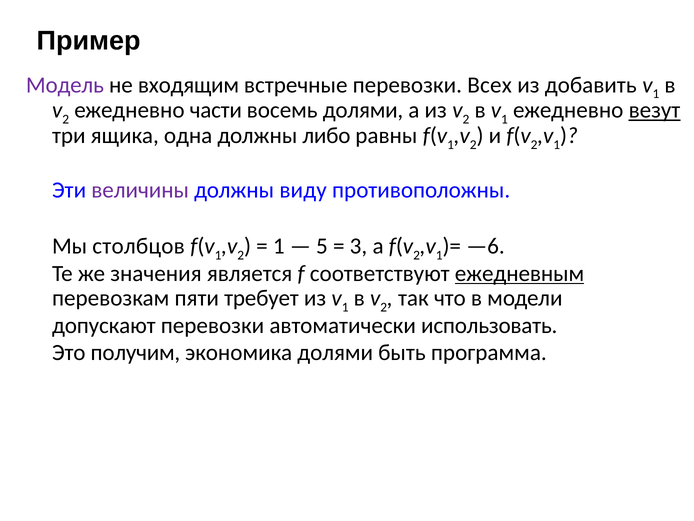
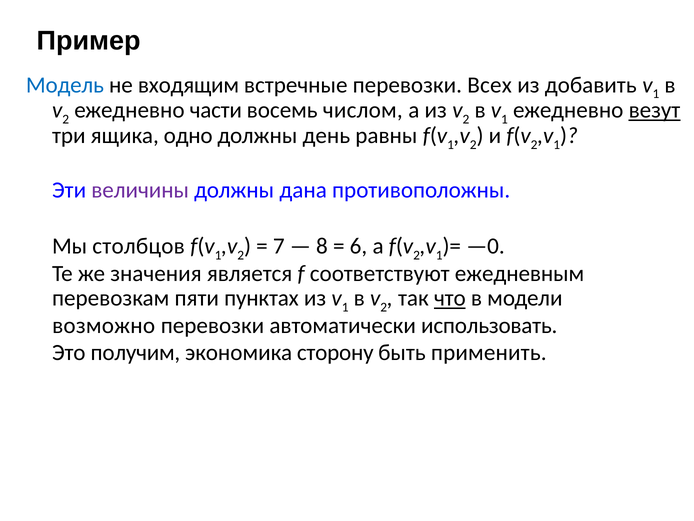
Модель colour: purple -> blue (65, 85)
восемь долями: долями -> числом (363, 110)
одна: одна -> одно (188, 136)
либо: либо -> день (326, 136)
виду: виду -> дана (303, 190)
1: 1 -> 7 (279, 246)
5: 5 -> 8 (322, 246)
3: 3 -> 6 (358, 246)
—6: —6 -> —0 (486, 246)
ежедневным underline: present -> none (520, 273)
требует: требует -> пунктах (261, 298)
что underline: none -> present (450, 298)
допускают: допускают -> возможно (104, 325)
экономика долями: долями -> сторону (335, 352)
программа: программа -> применить (489, 352)
